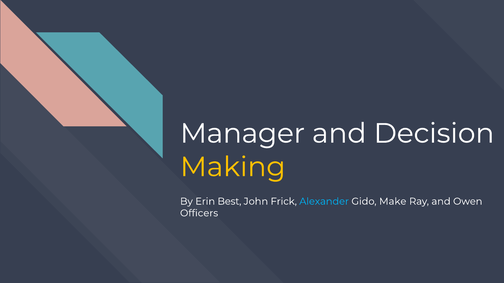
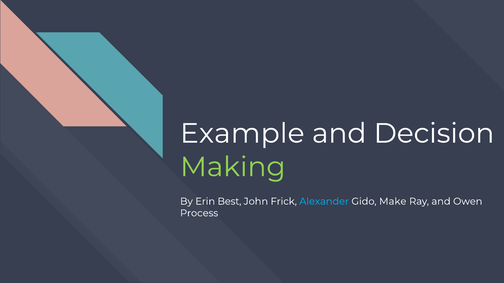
Manager: Manager -> Example (242, 134)
Making colour: yellow -> light green (233, 167)
Officers: Officers -> Process (199, 213)
